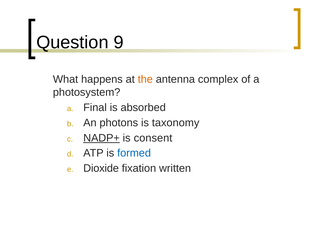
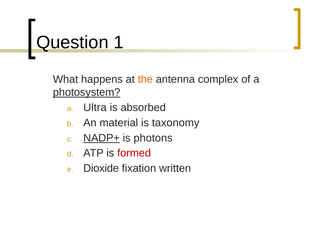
9: 9 -> 1 (119, 42)
photosystem underline: none -> present (87, 92)
Final: Final -> Ultra (95, 107)
photons: photons -> material (119, 123)
consent: consent -> photons (153, 138)
formed colour: blue -> red (134, 153)
